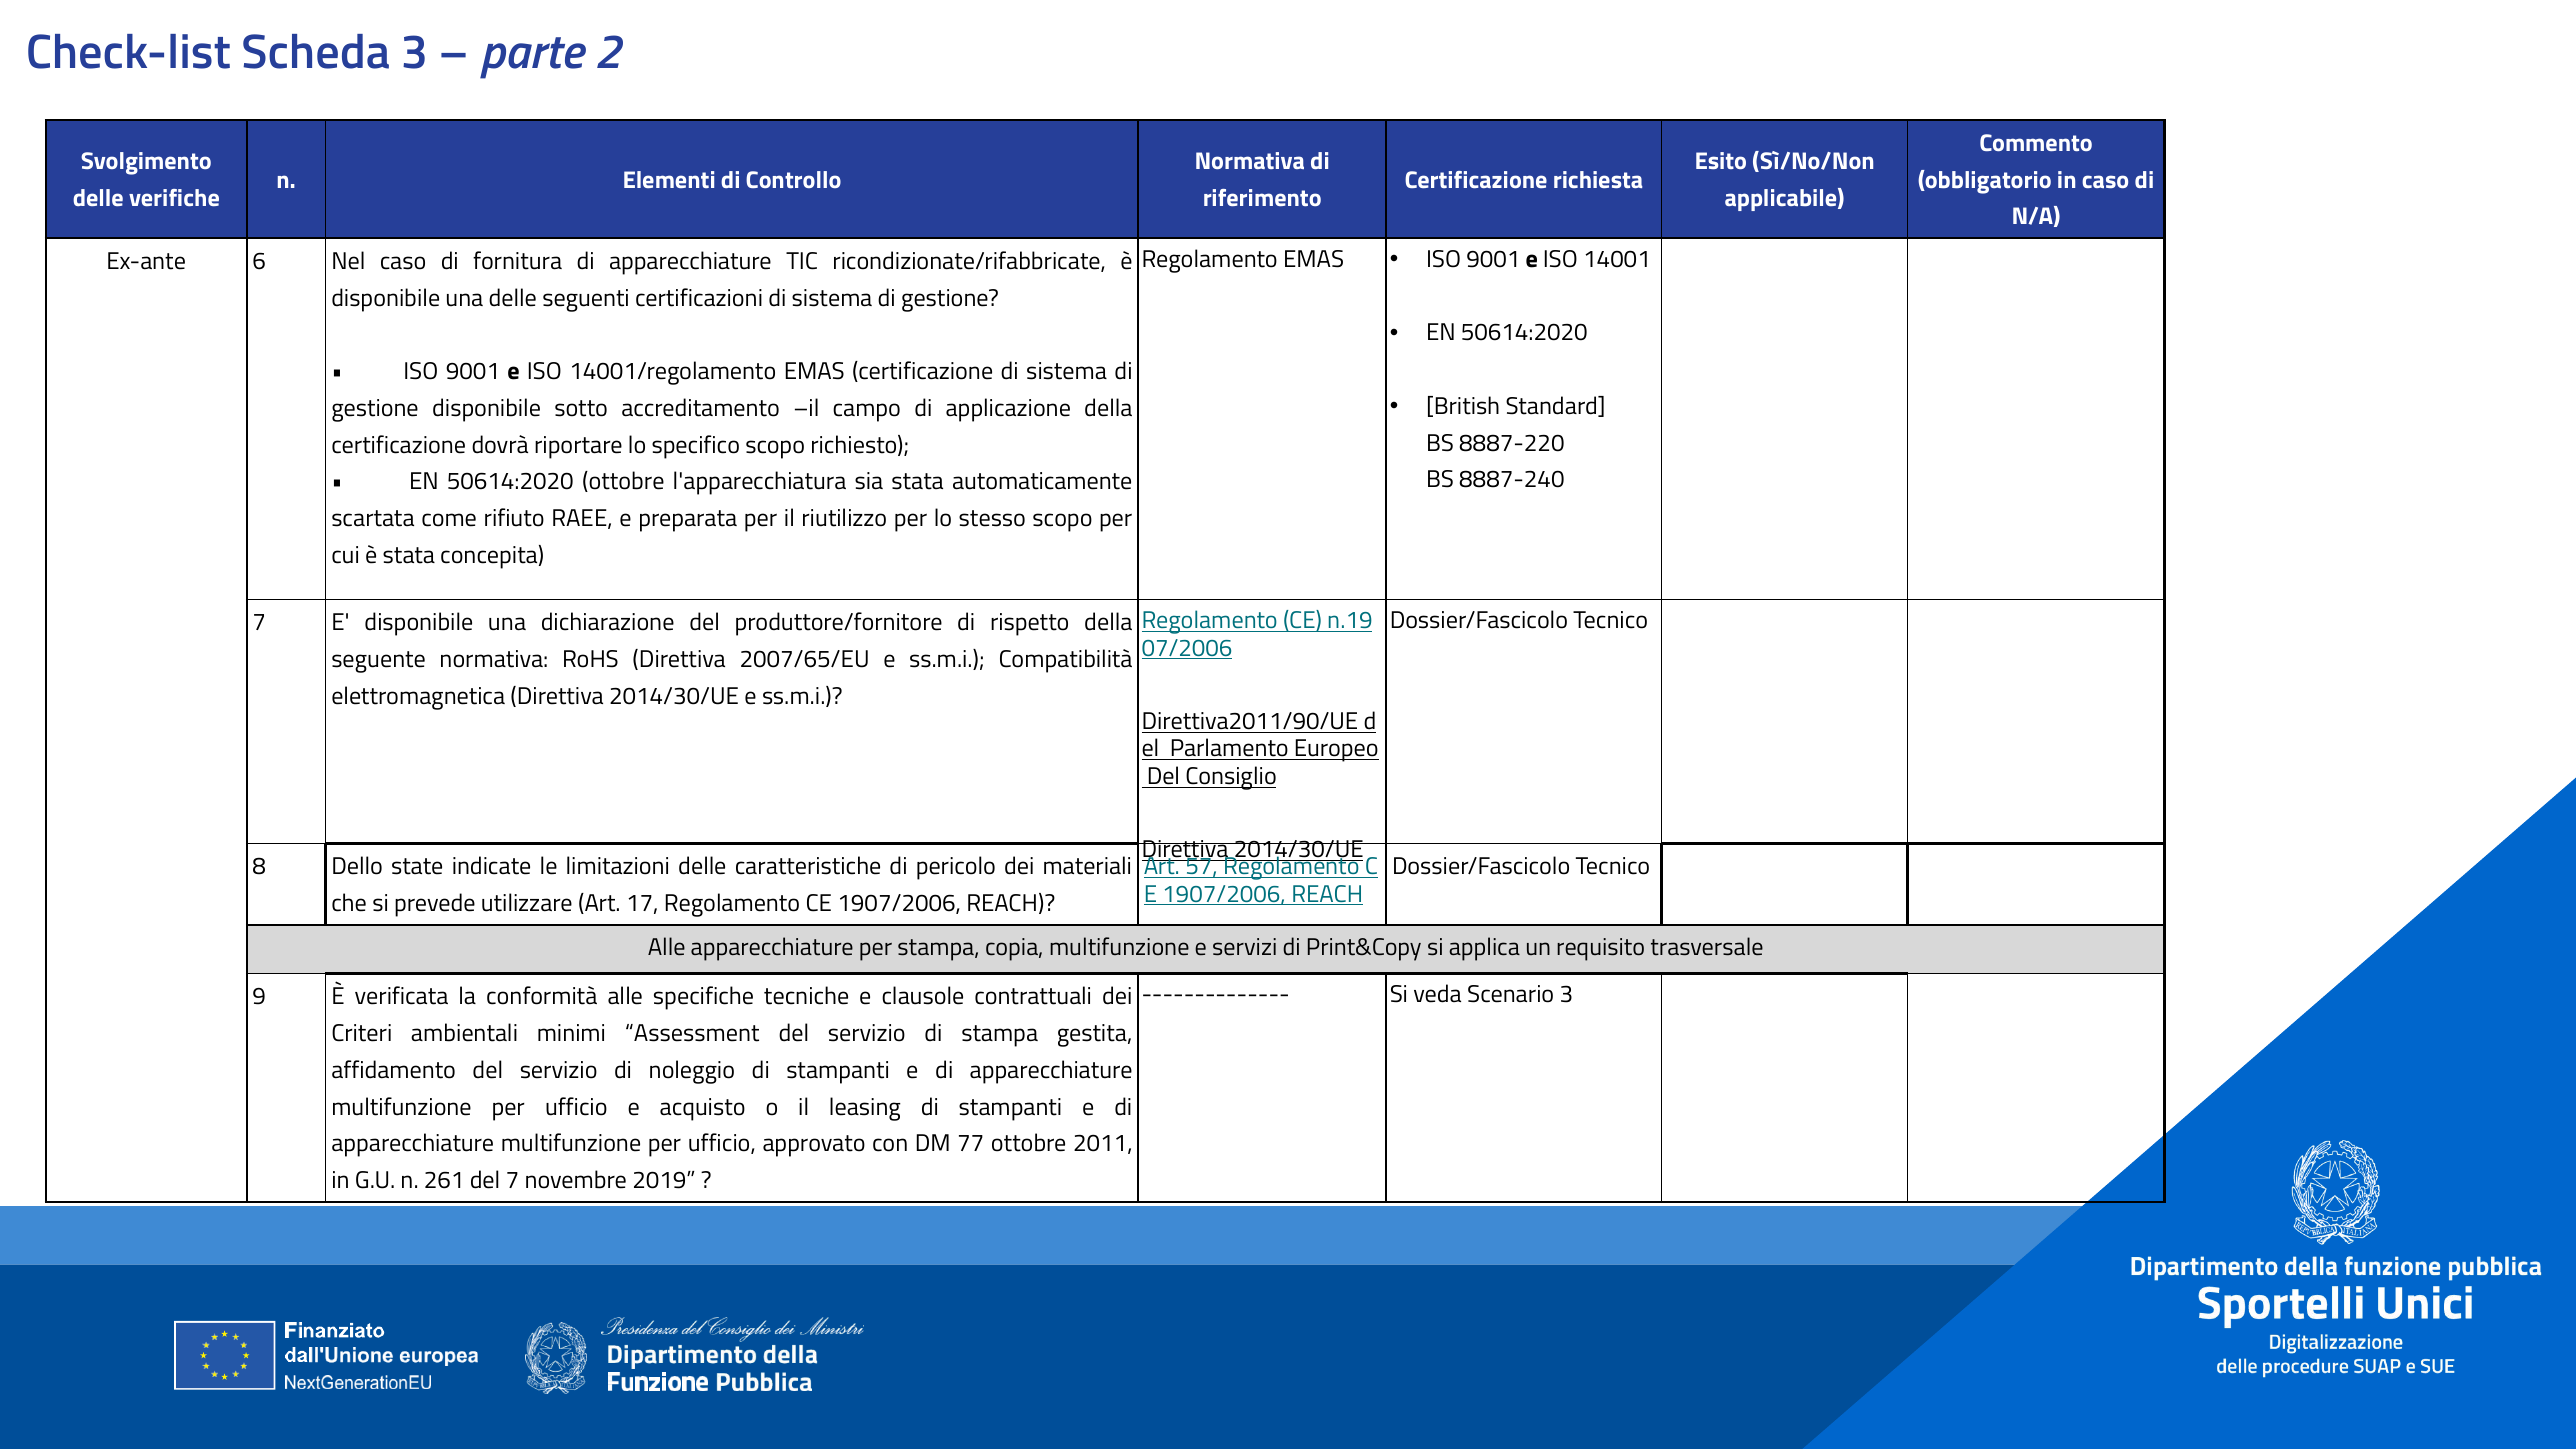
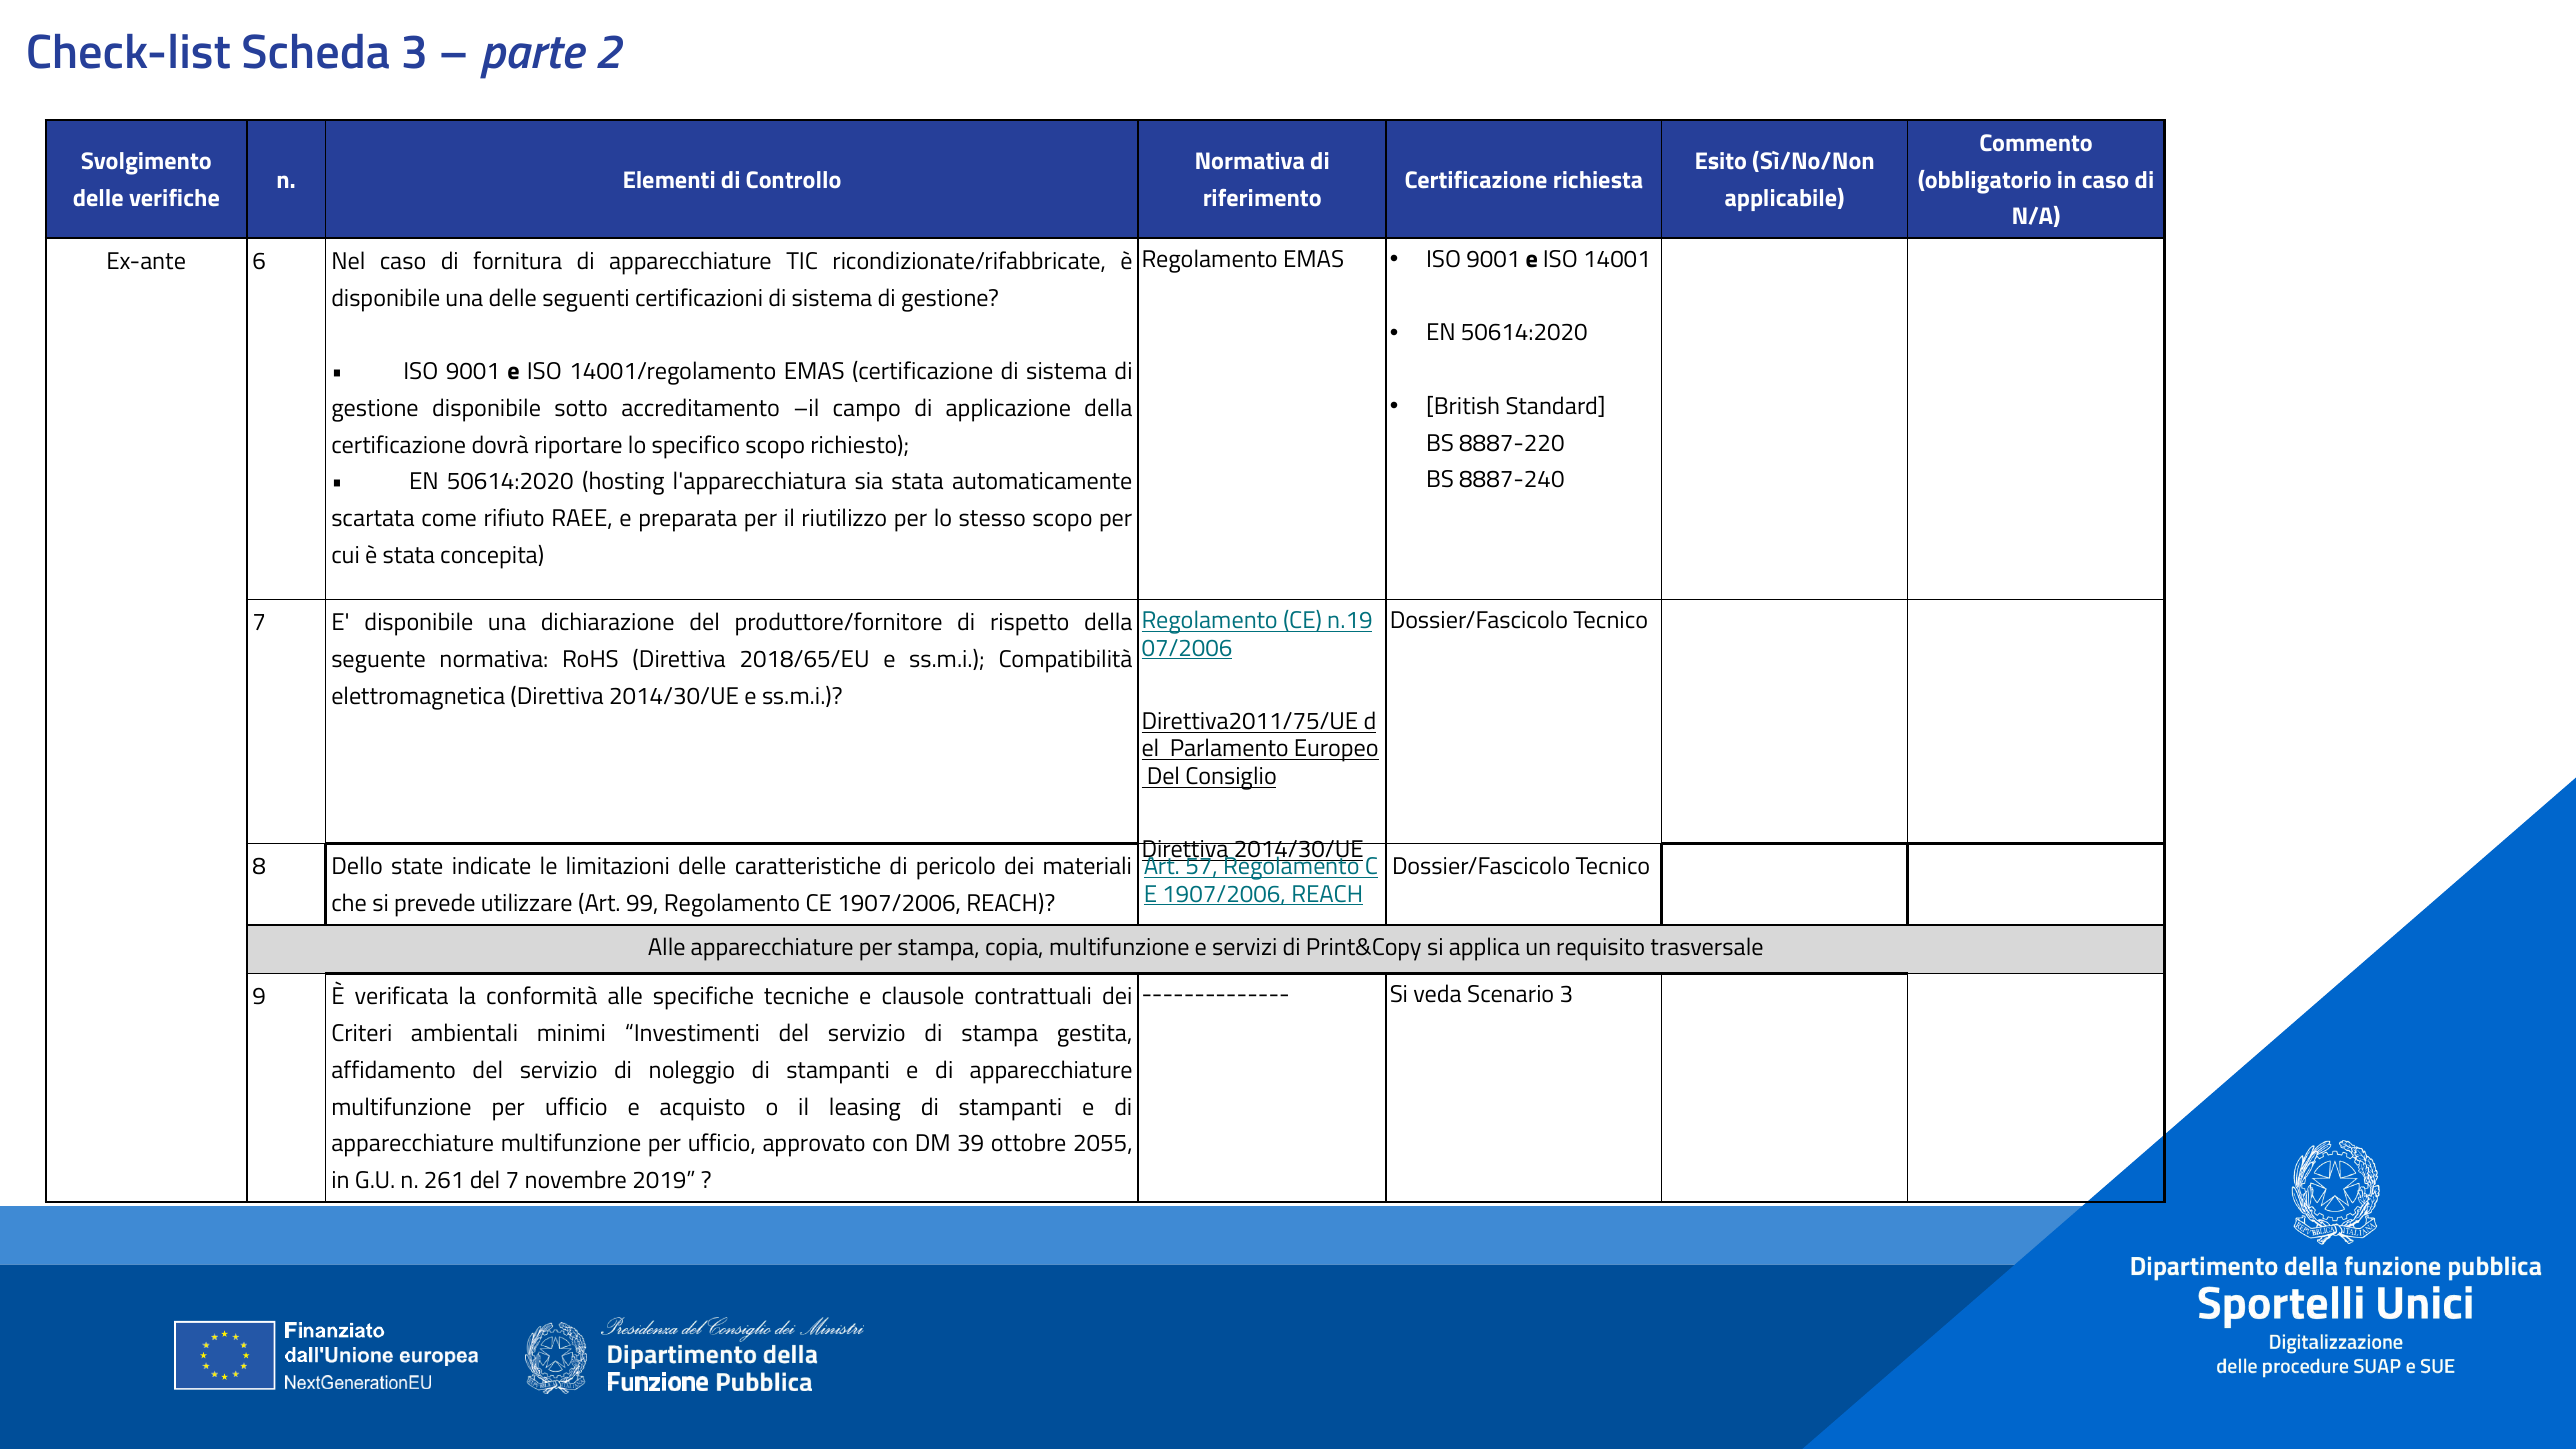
50614:2020 ottobre: ottobre -> hosting (623, 482)
2007/65/EU: 2007/65/EU -> 2018/65/EU (805, 659)
Direttiva2011/90/UE: Direttiva2011/90/UE -> Direttiva2011/75/UE (1250, 722)
17: 17 -> 99 (642, 904)
Assessment: Assessment -> Investimenti (692, 1034)
77: 77 -> 39 (971, 1144)
2011: 2011 -> 2055 (1103, 1144)
